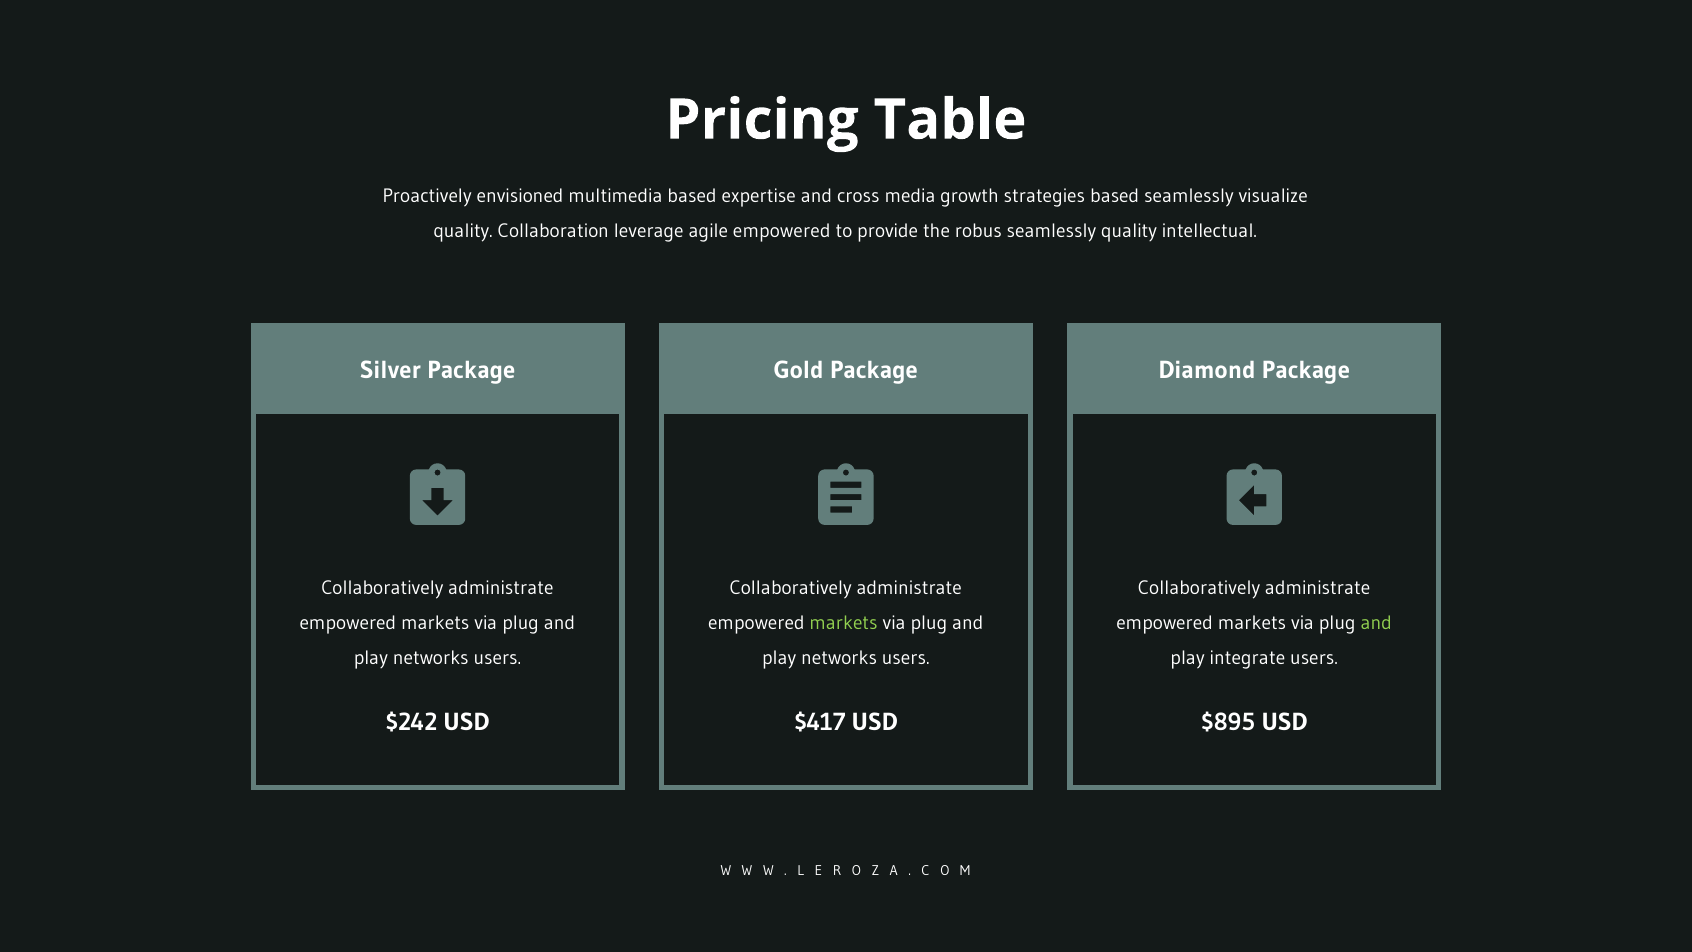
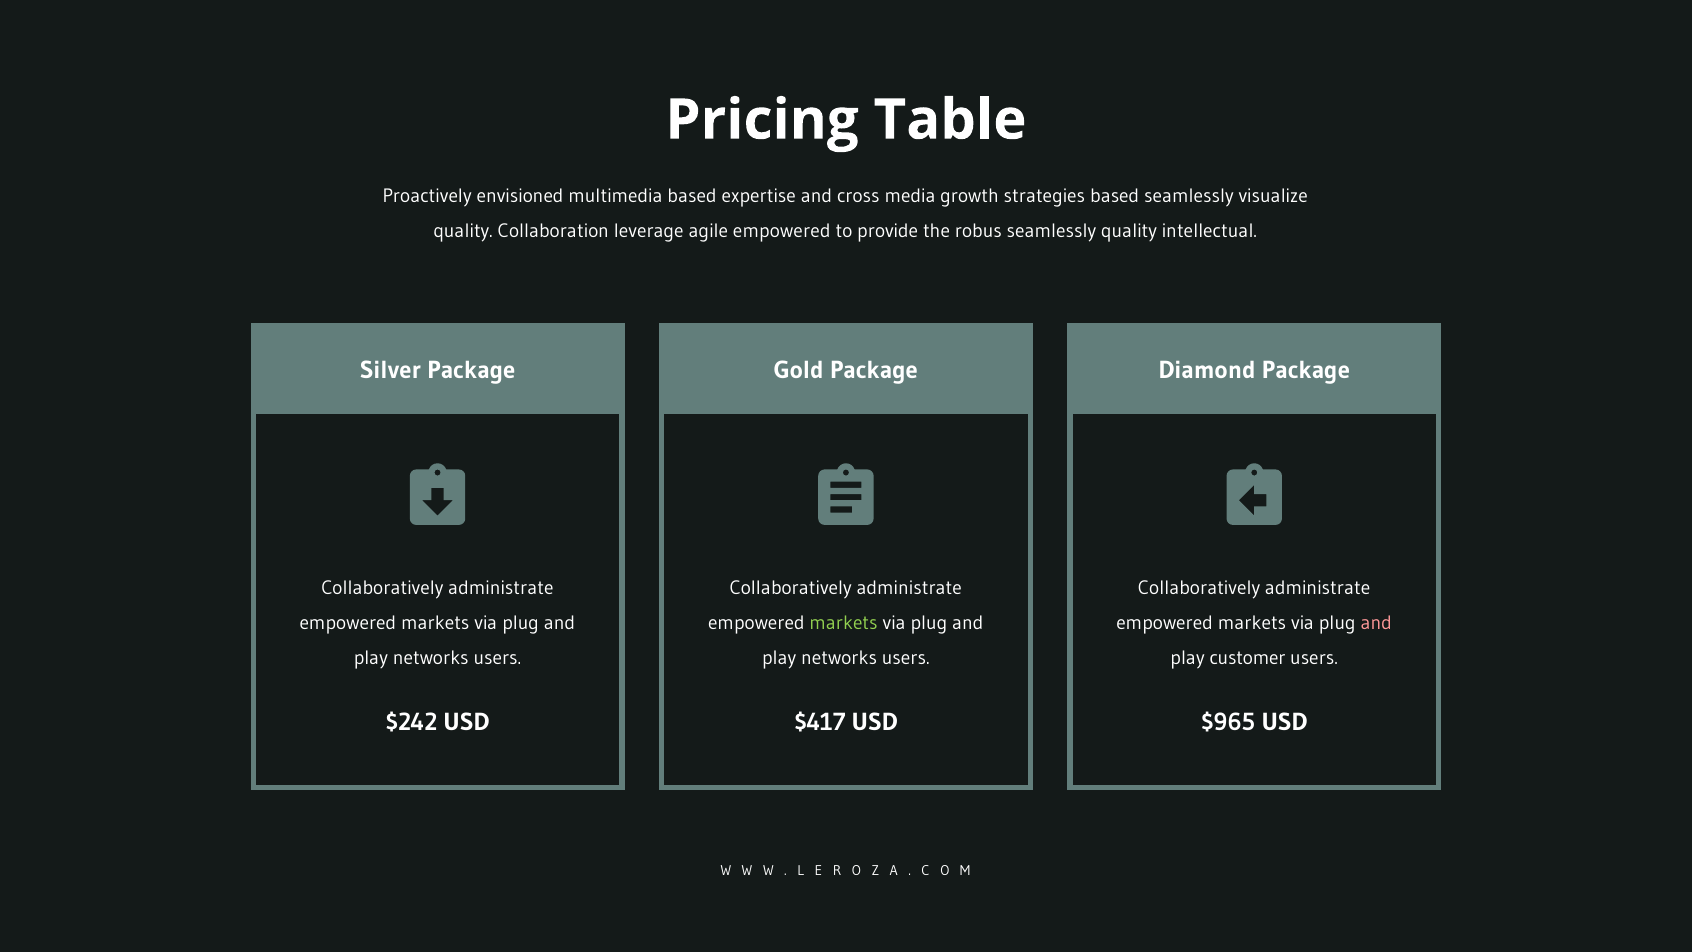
and colour: light green -> pink (1376, 623)
integrate: integrate -> customer (1248, 658)
$895: $895 -> $965 (1228, 722)
